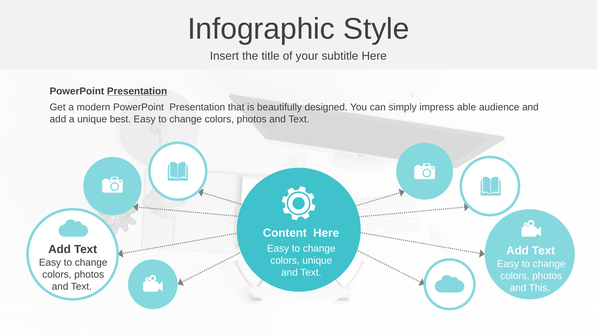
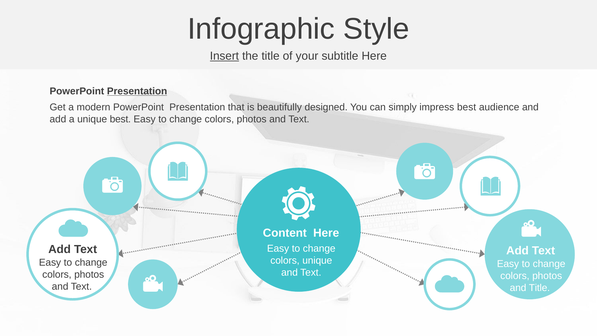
Insert underline: none -> present (224, 56)
impress able: able -> best (467, 107)
and This: This -> Title (539, 288)
